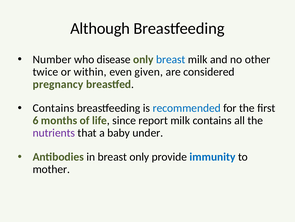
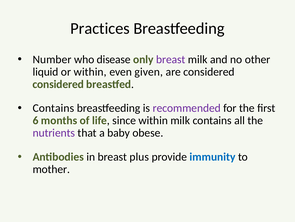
Although: Although -> Practices (100, 28)
breast colour: blue -> purple (171, 59)
twice: twice -> liquid (46, 72)
pregnancy: pregnancy -> considered (58, 84)
recommended colour: blue -> purple (187, 108)
since report: report -> within (153, 120)
under: under -> obese (148, 133)
breast only: only -> plus (139, 156)
